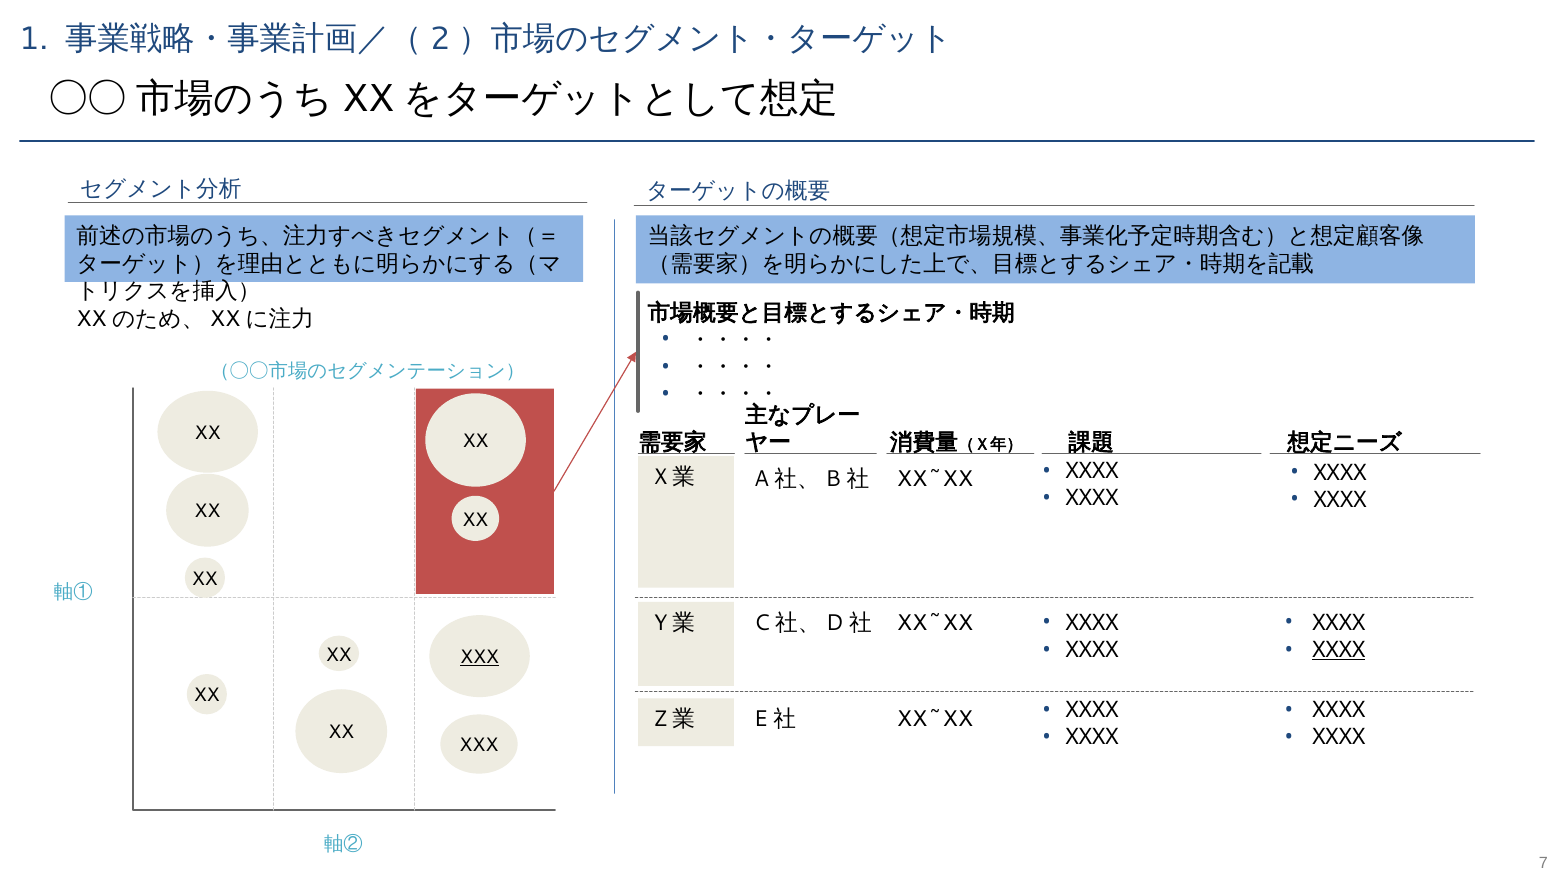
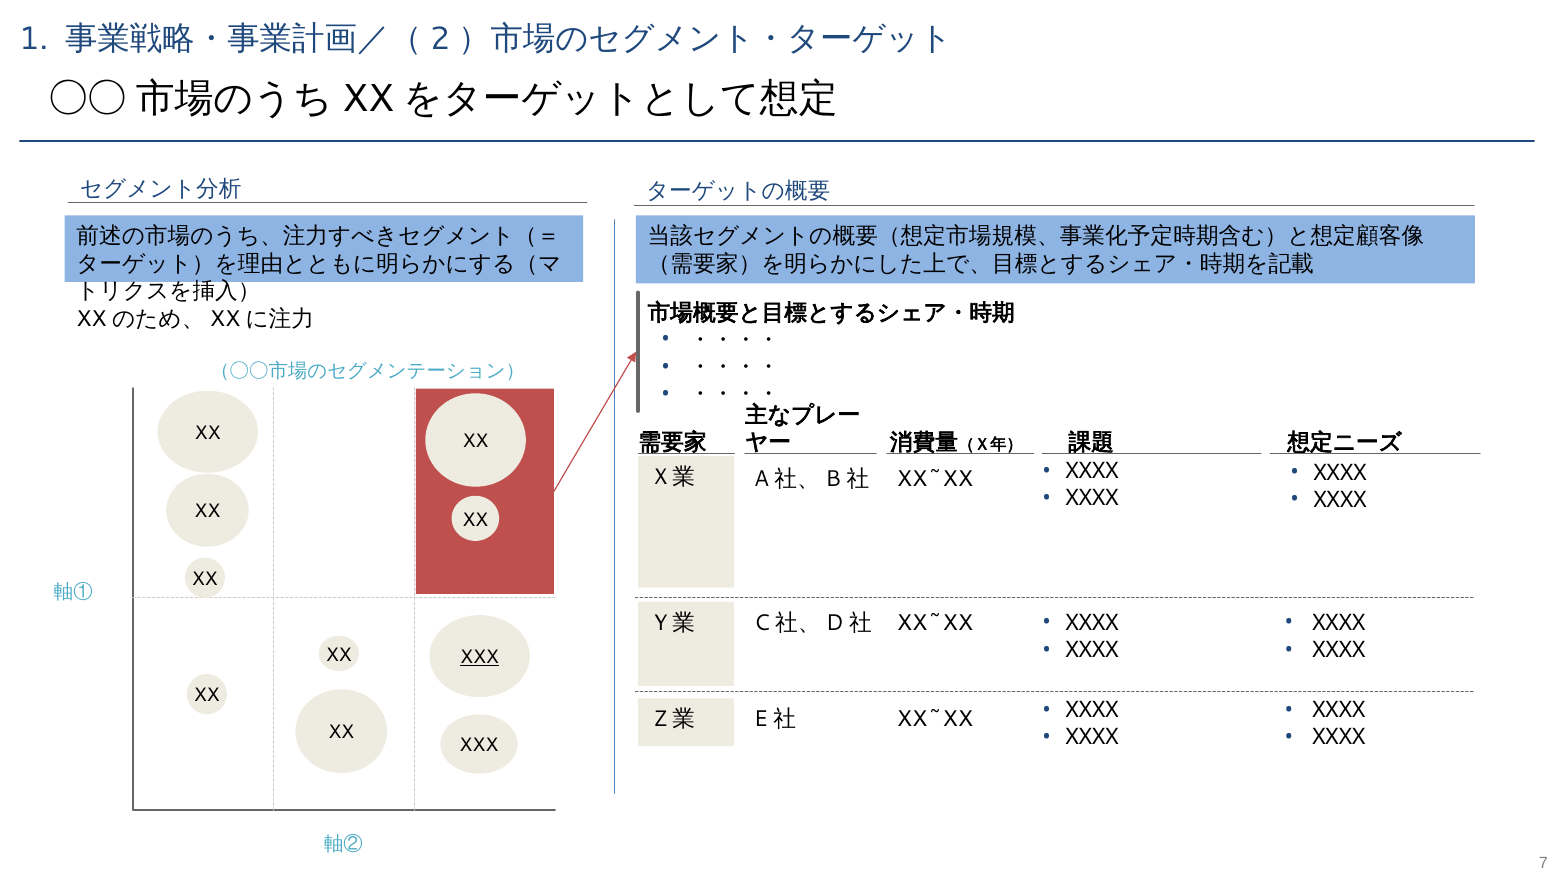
XXXX underline: present -> none (1339, 650)
